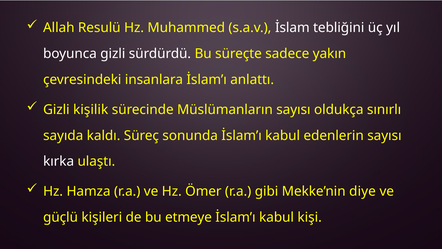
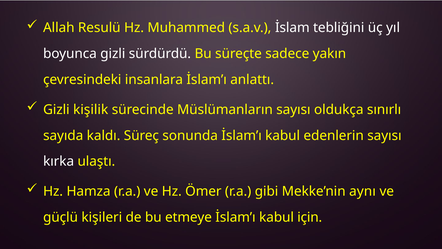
diye: diye -> aynı (363, 191)
kişi: kişi -> için (310, 217)
